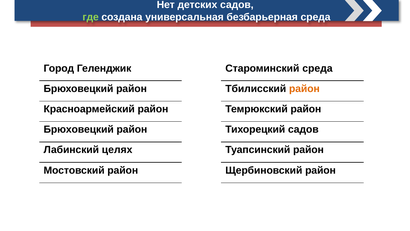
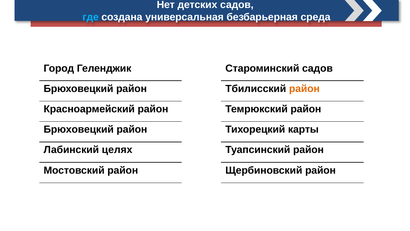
где colour: light green -> light blue (91, 17)
Староминский среда: среда -> садов (317, 68)
Тихорецкий садов: садов -> карты (303, 129)
